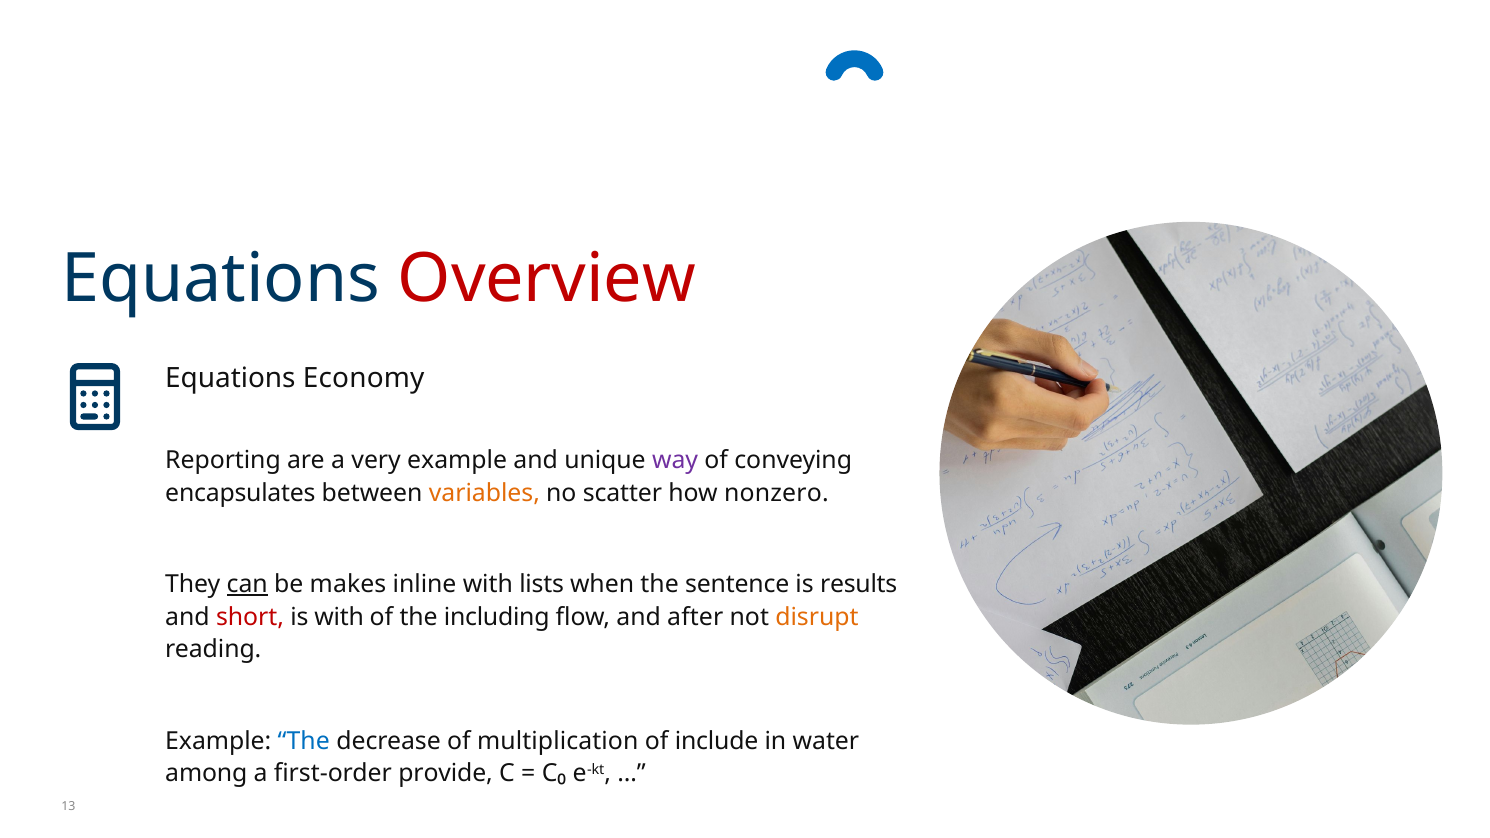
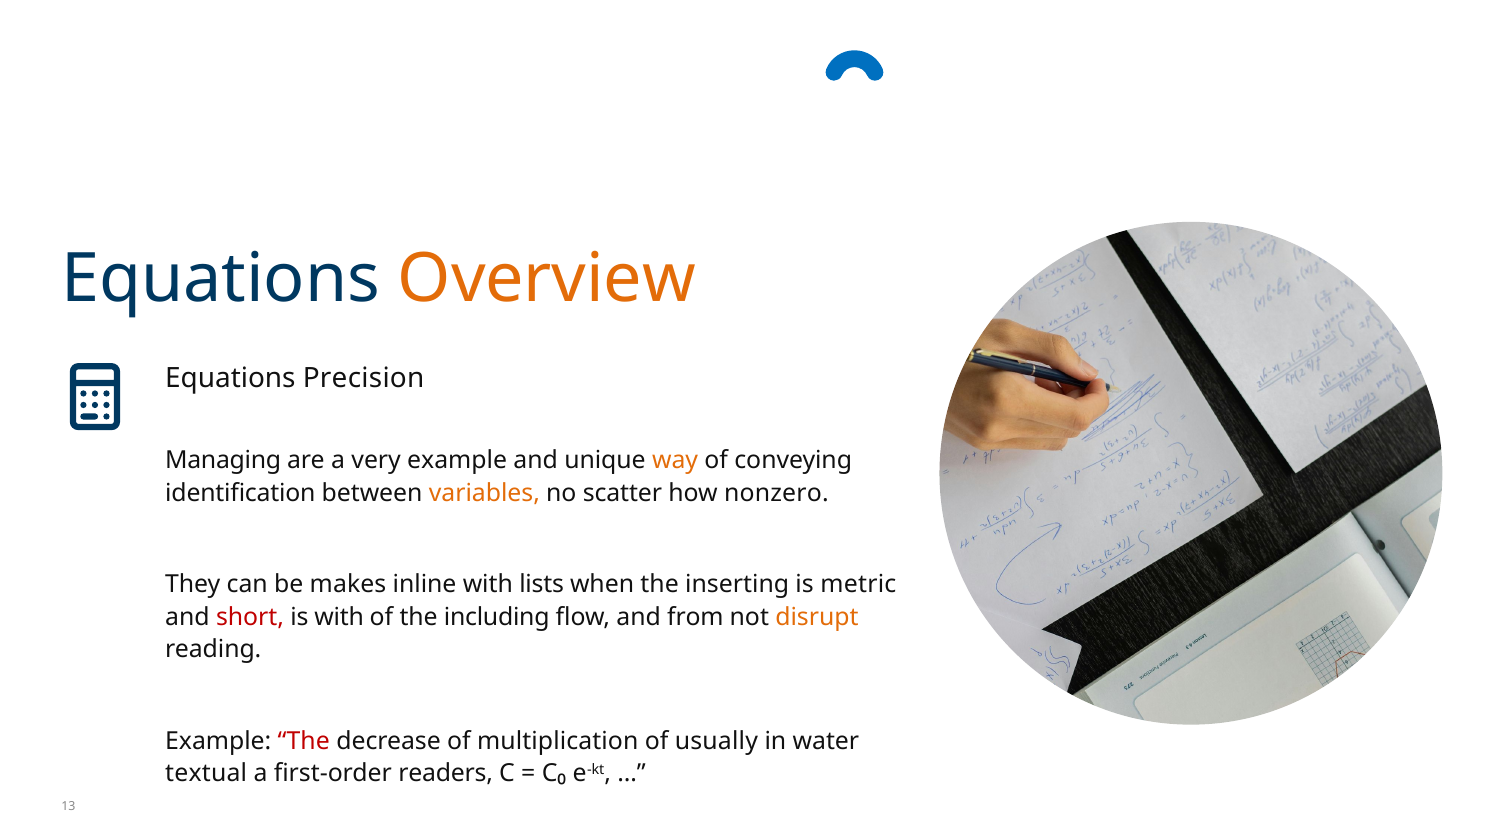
Overview colour: red -> orange (547, 279)
Economy: Economy -> Precision (364, 378)
Reporting: Reporting -> Managing (223, 460)
way colour: purple -> orange (675, 460)
encapsulates: encapsulates -> identification (240, 493)
can underline: present -> none (247, 584)
sentence: sentence -> inserting (737, 584)
results: results -> metric (858, 584)
after: after -> from (695, 617)
The colour: blue -> red (304, 741)
include: include -> usually (716, 741)
among: among -> textual (206, 774)
provide: provide -> readers (446, 774)
